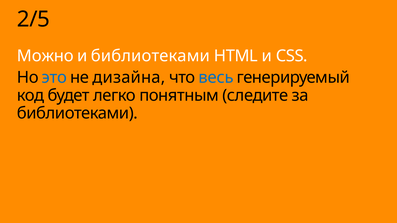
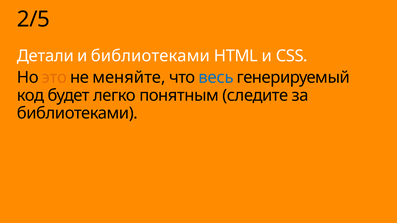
Можно: Можно -> Детали (45, 56)
это colour: blue -> orange (54, 78)
дизайна: дизайна -> меняйте (129, 78)
